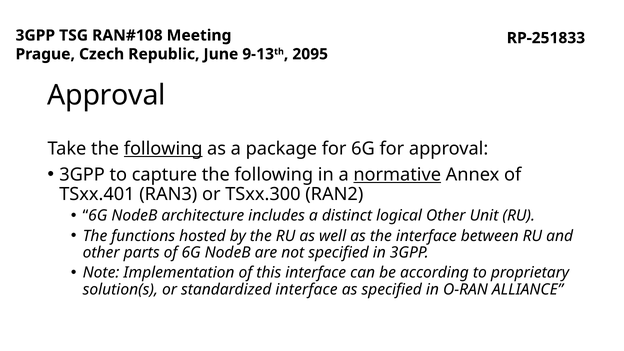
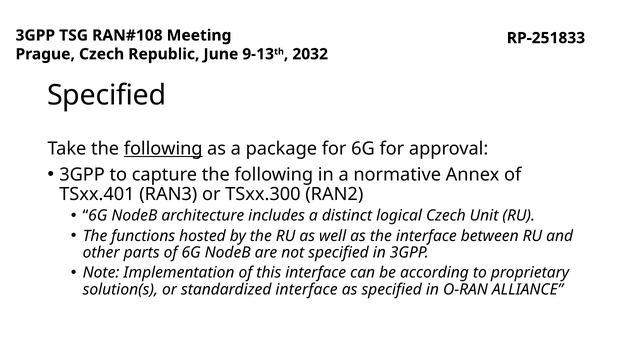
2095: 2095 -> 2032 (310, 54)
Approval: Approval -> Specified (107, 95)
normative underline: present -> none (397, 175)
logical Other: Other -> Czech (446, 216)
